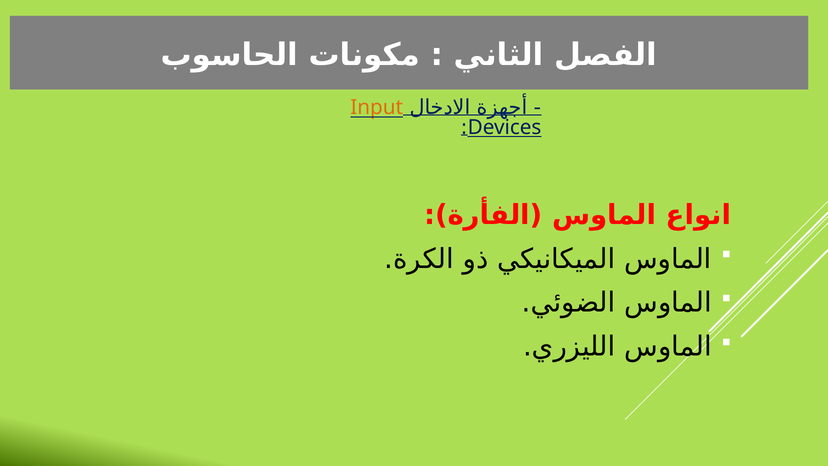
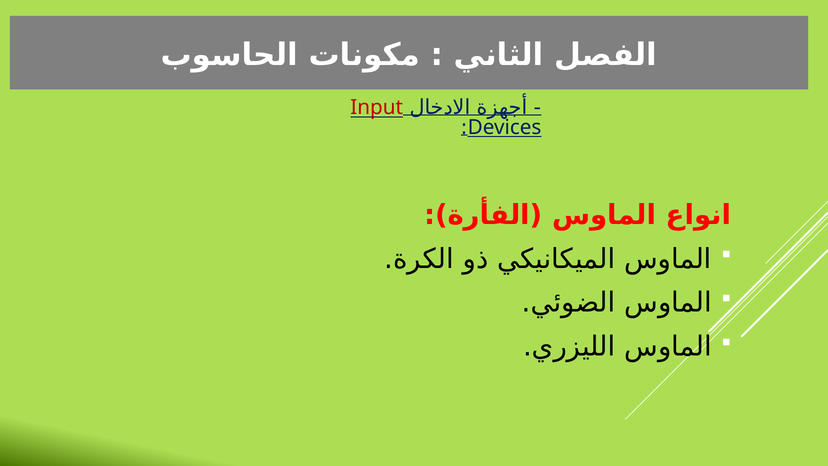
Input colour: orange -> red (377, 107)
